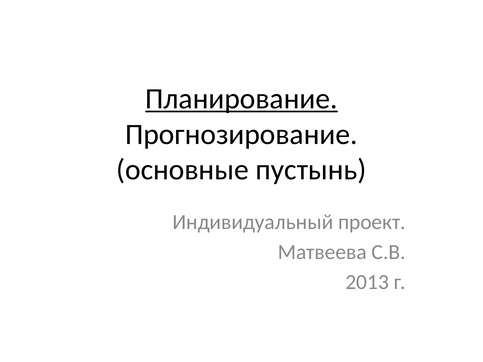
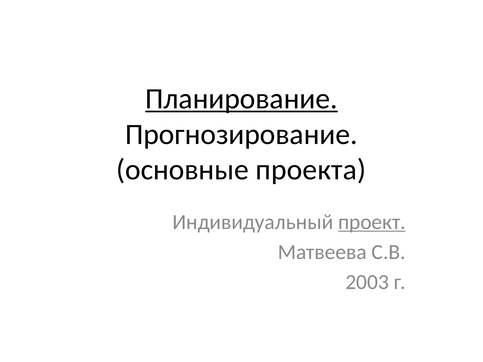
пустынь: пустынь -> проекта (311, 170)
проект underline: none -> present (372, 222)
2013: 2013 -> 2003 (367, 282)
